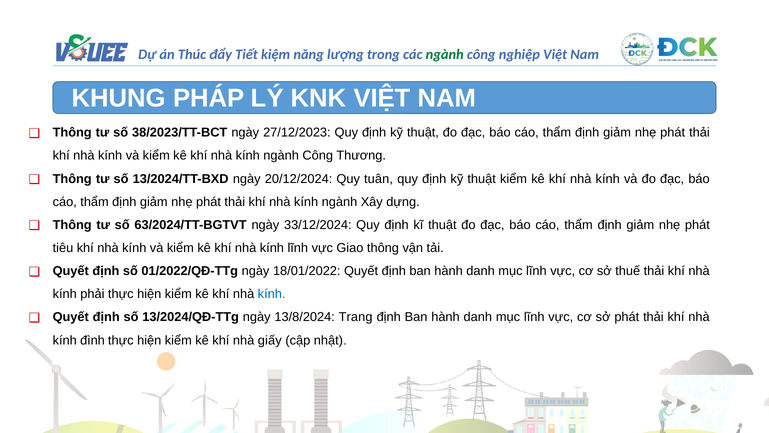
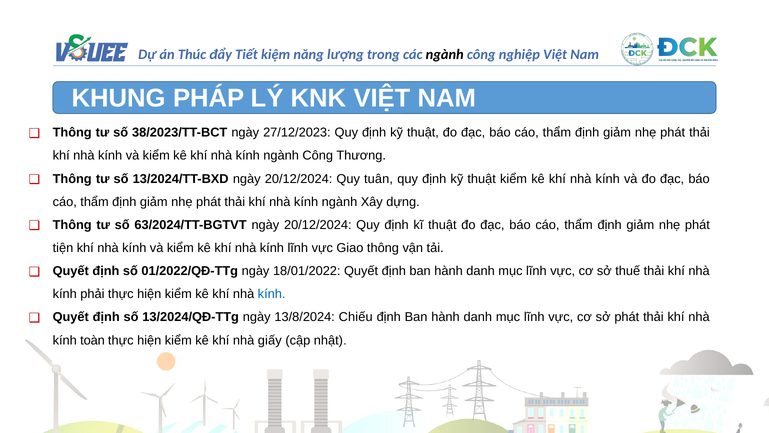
ngành colour: green -> black (445, 55)
63/2024/TT-BGTVT ngày 33/12/2024: 33/12/2024 -> 20/12/2024 (318, 225)
tiêu: tiêu -> tiện (63, 248)
Trang: Trang -> Chiếu (356, 317)
đình: đình -> toàn (92, 340)
